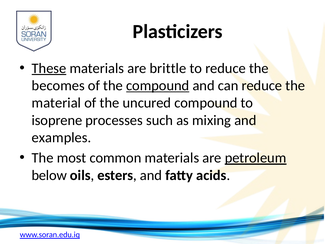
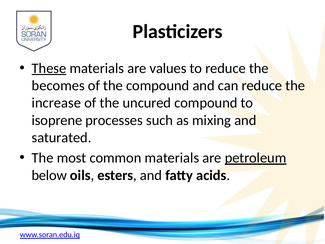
brittle: brittle -> values (168, 68)
compound underline: present -> none (158, 86)
material: material -> increase (56, 103)
examples: examples -> saturated (62, 138)
